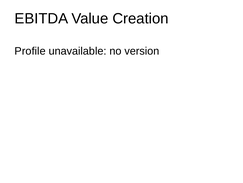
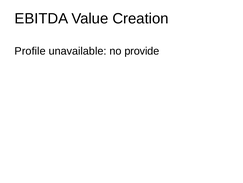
version: version -> provide (142, 51)
